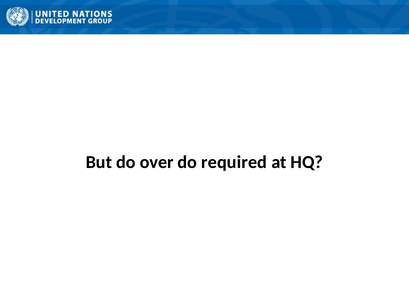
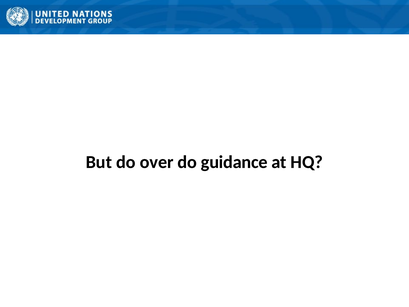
required: required -> guidance (234, 162)
